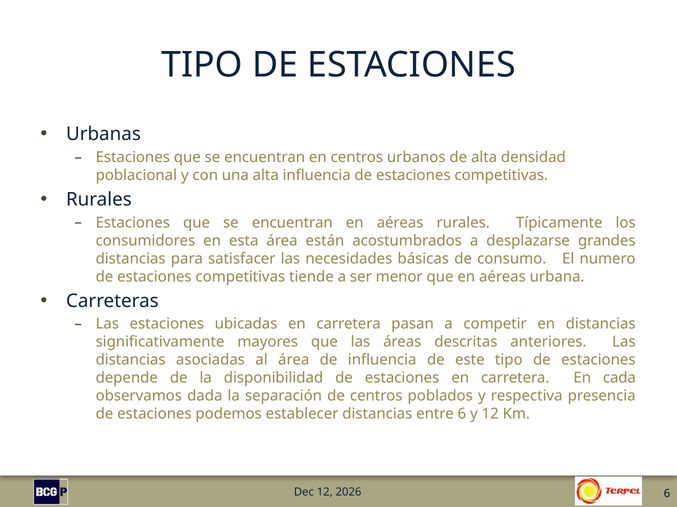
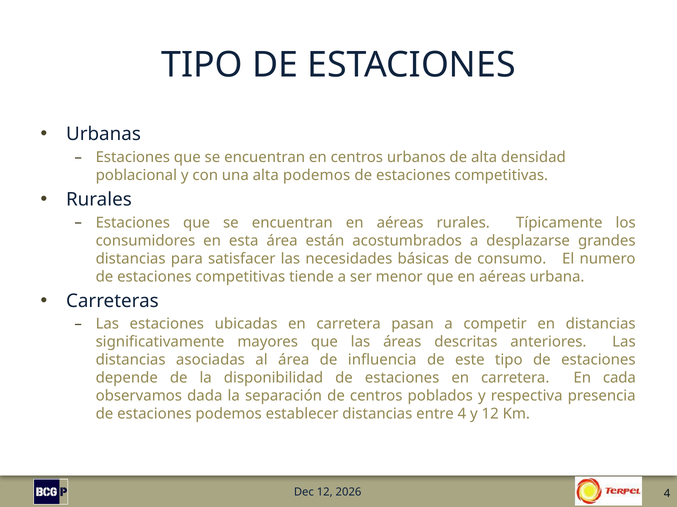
alta influencia: influencia -> podemos (317, 176)
entre 6: 6 -> 4 (462, 414)
6: 6 -> 4 (667, 494)
